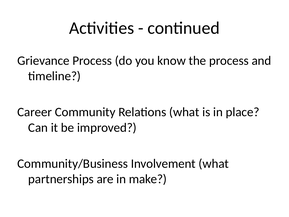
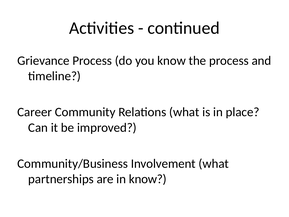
in make: make -> know (148, 179)
